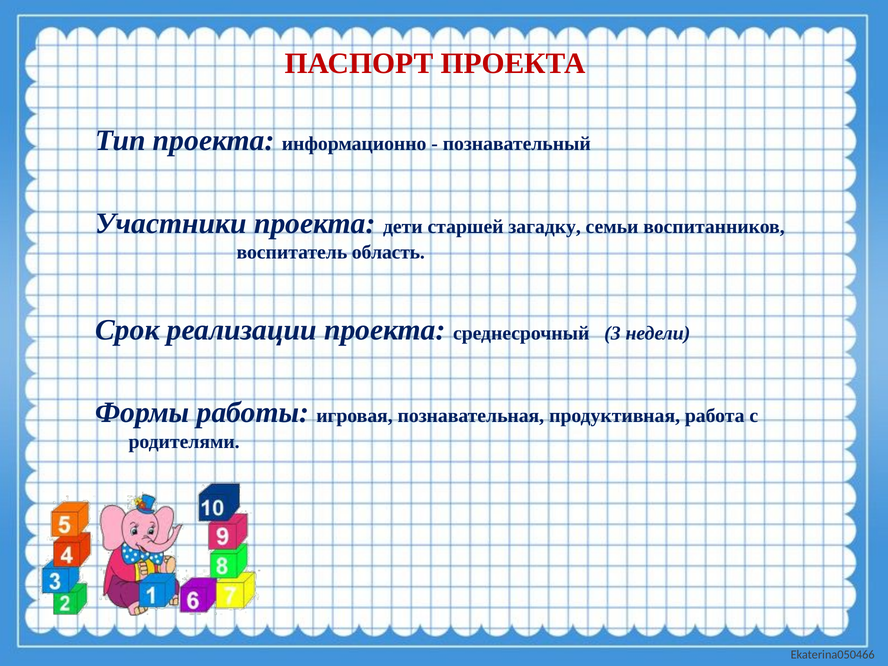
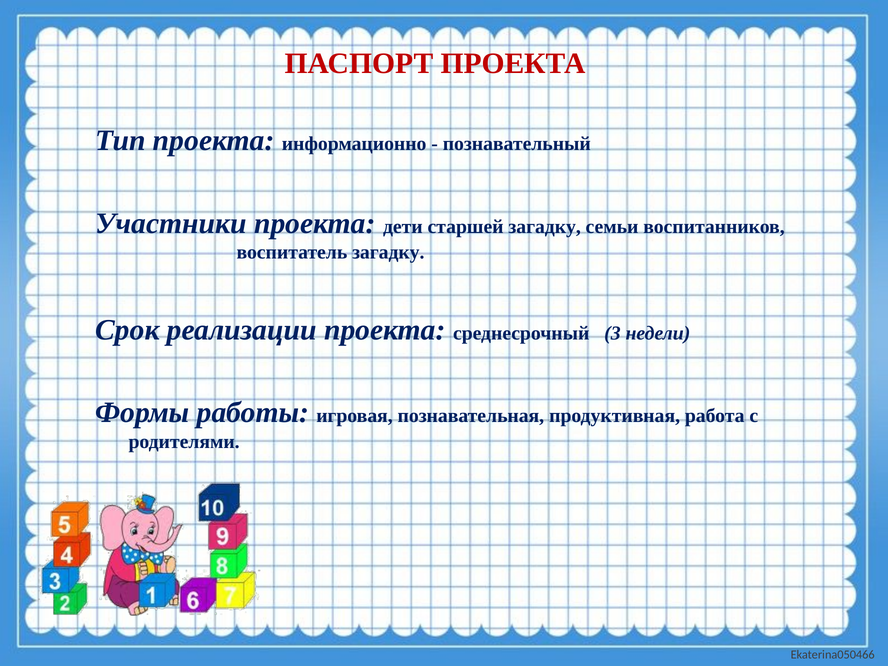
воспитатель область: область -> загадку (388, 252)
